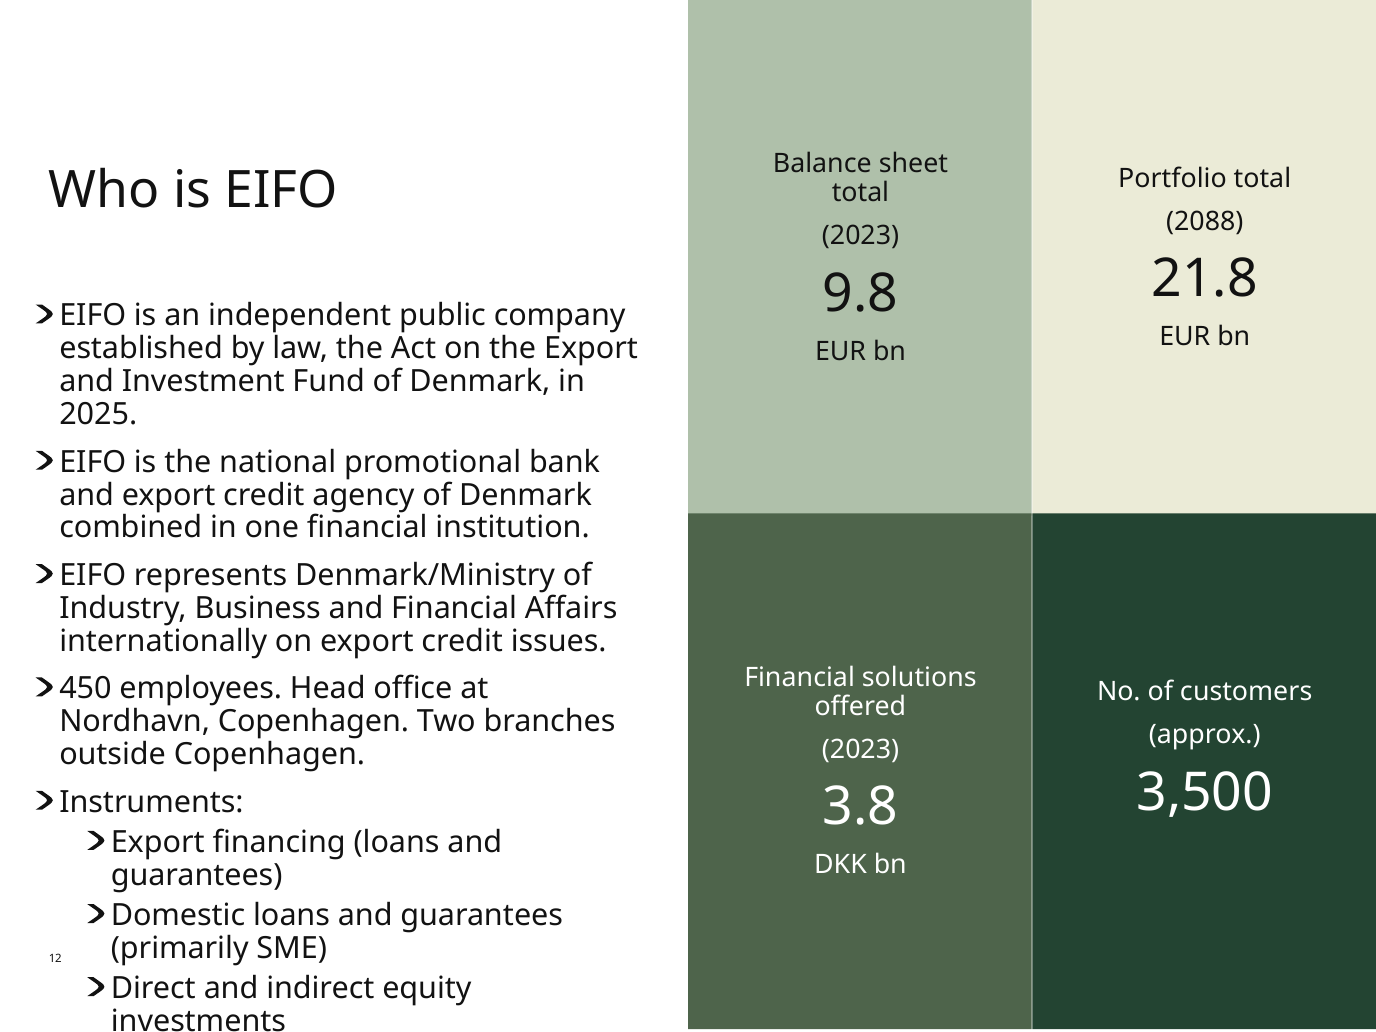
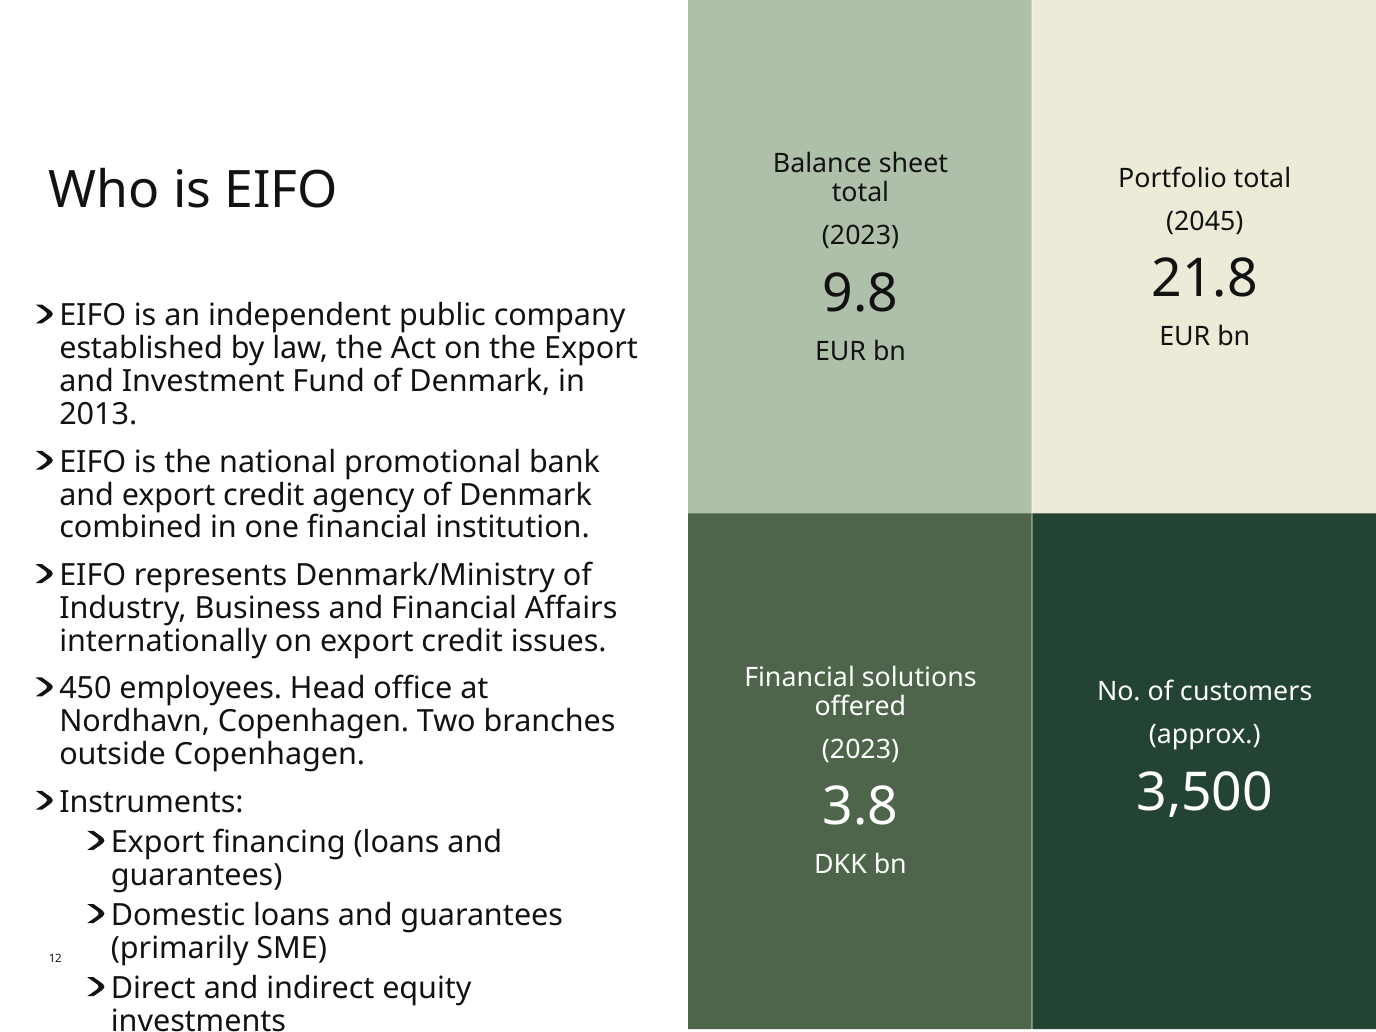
2088: 2088 -> 2045 (1205, 222)
2025: 2025 -> 2013 (98, 415)
